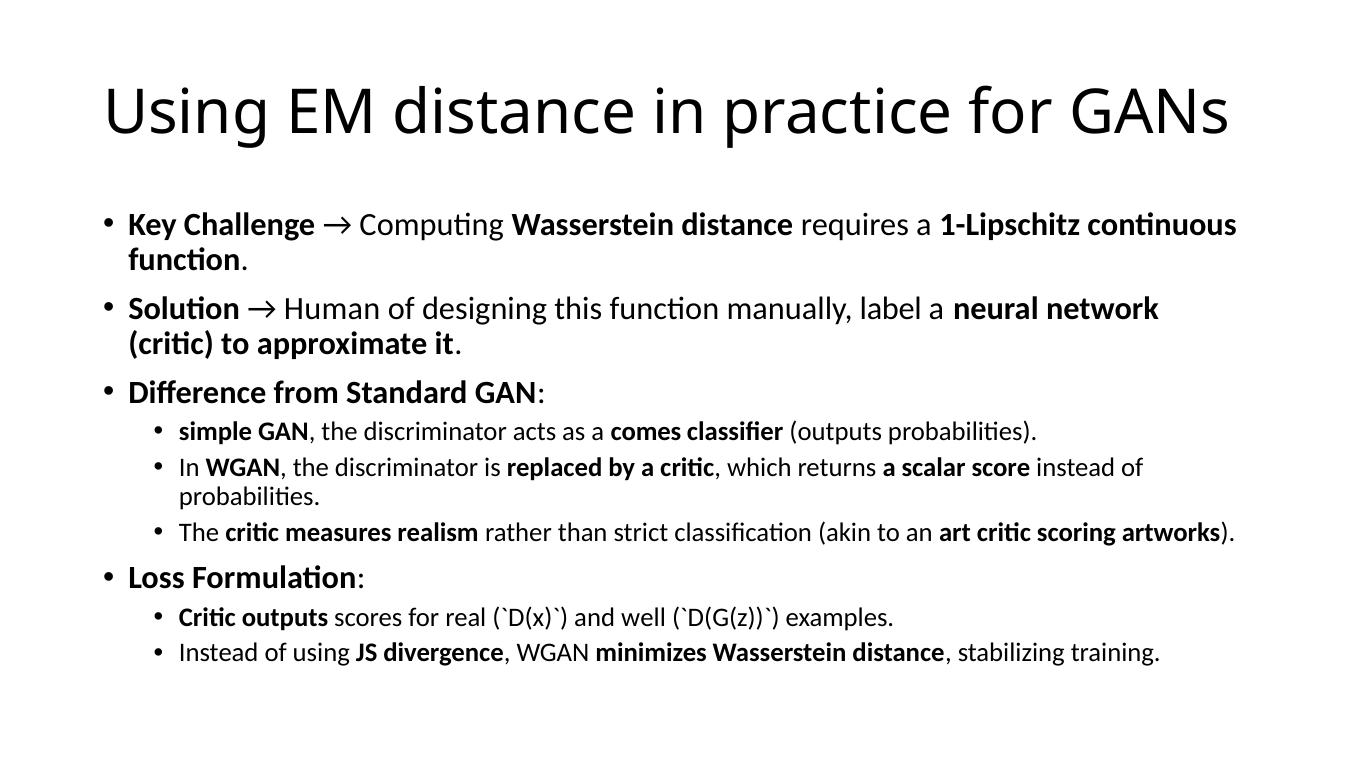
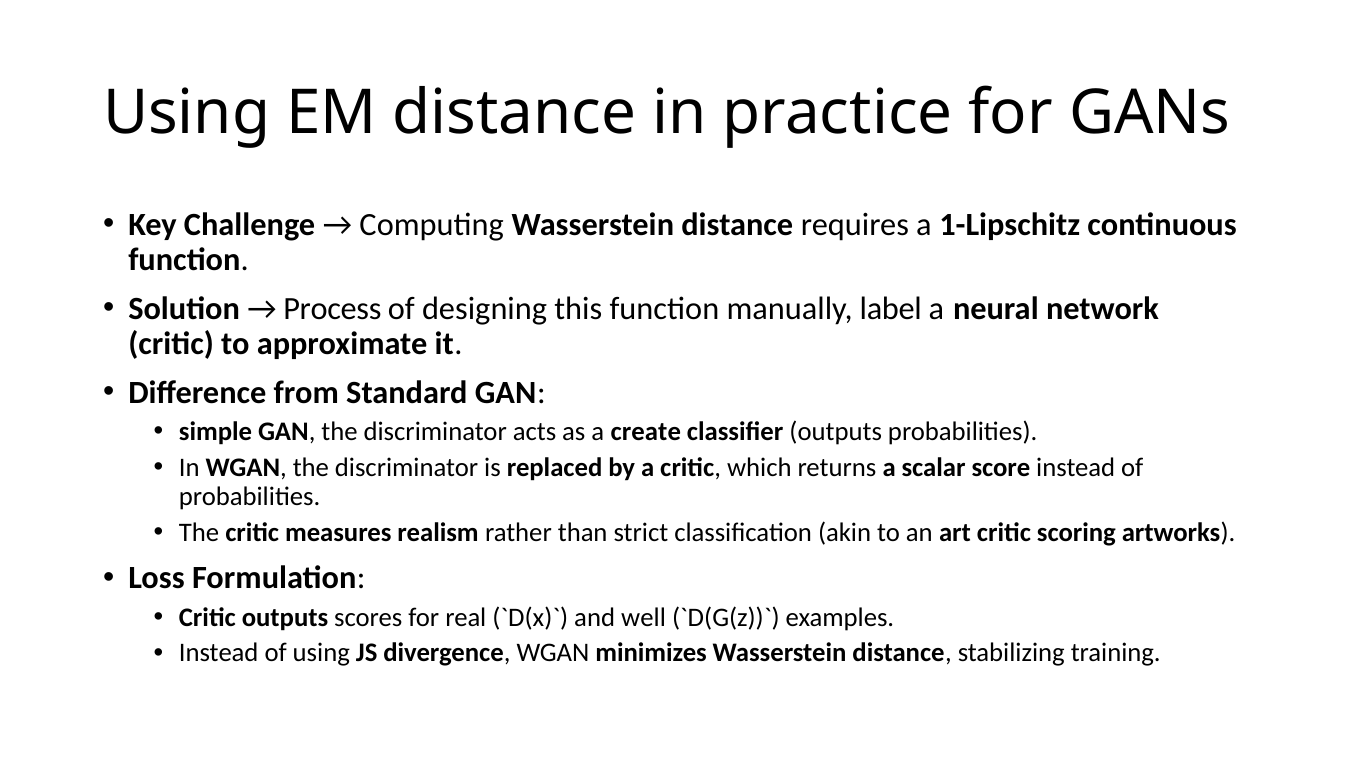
Human: Human -> Process (332, 309)
comes: comes -> create (646, 432)
